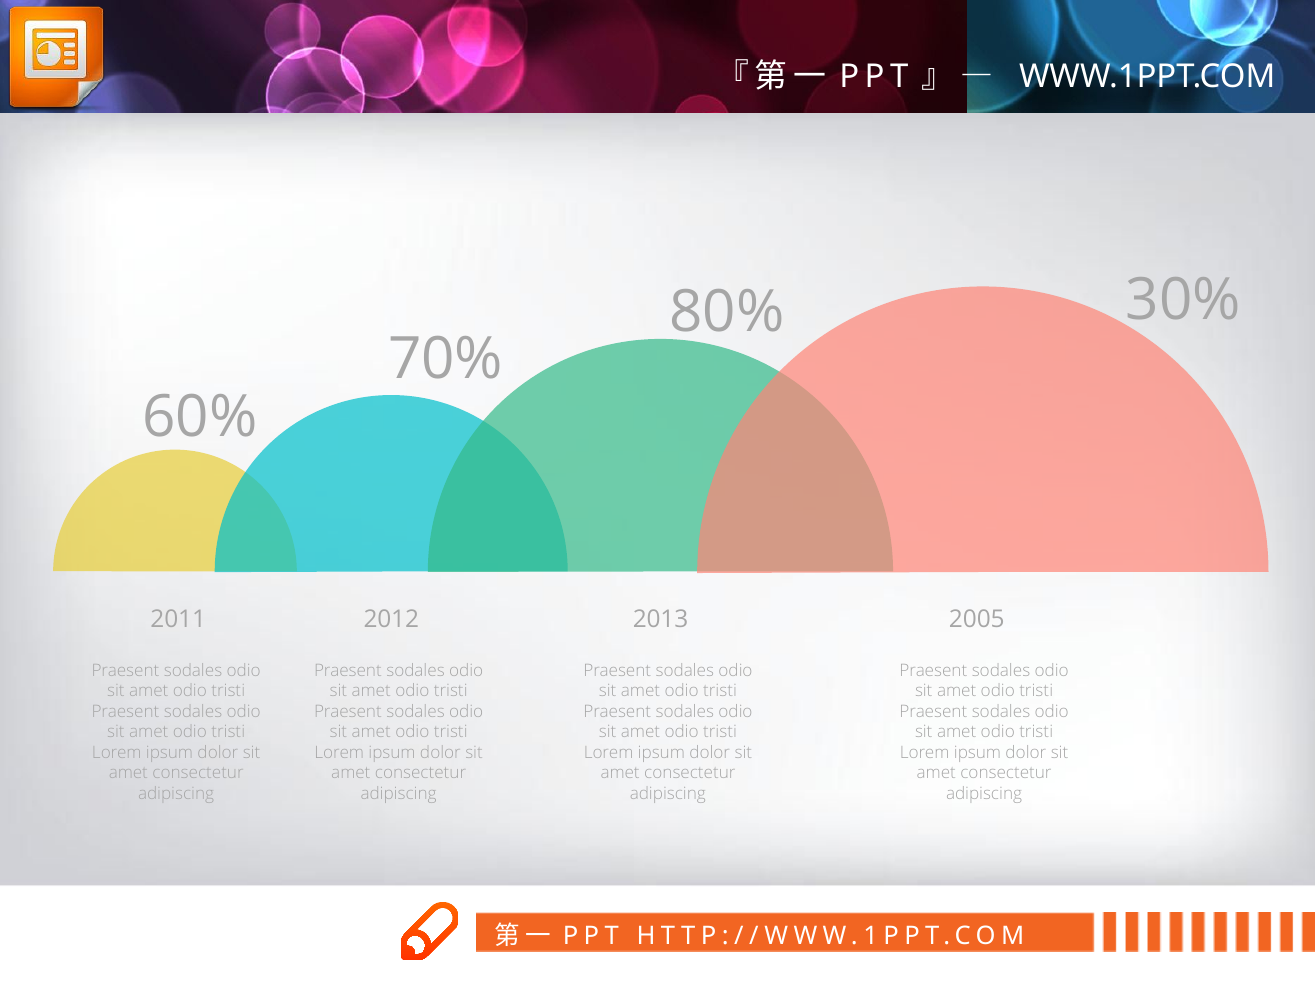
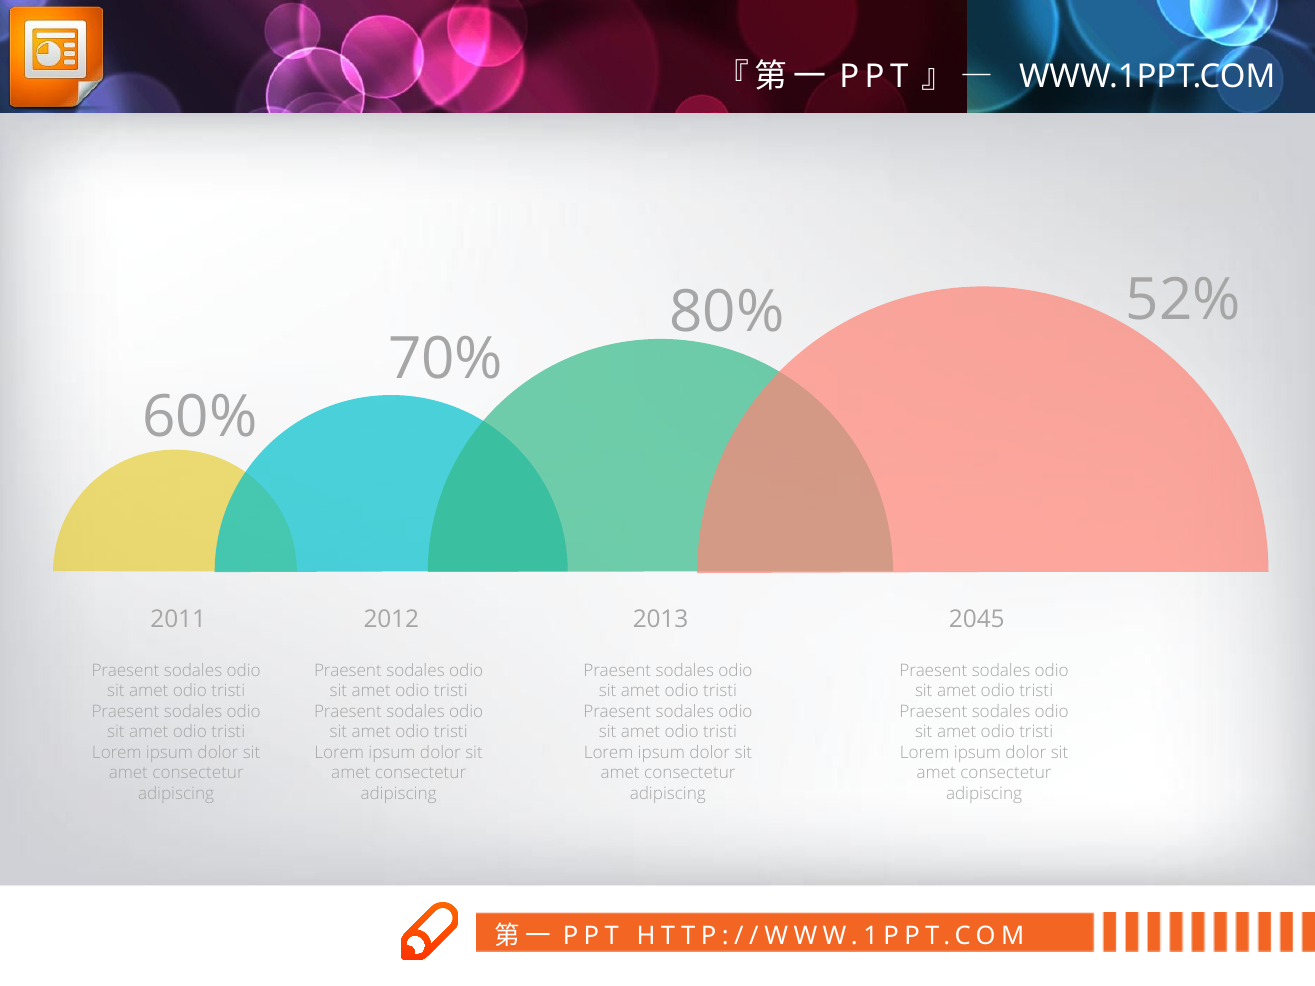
30%: 30% -> 52% (1183, 301)
2005: 2005 -> 2045 (977, 620)
